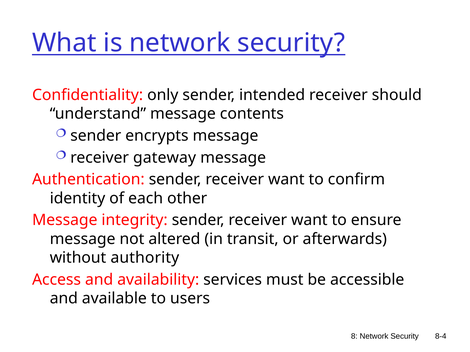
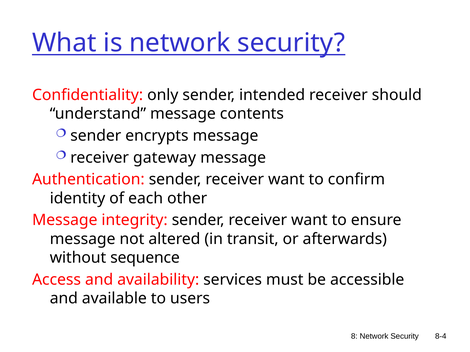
authority: authority -> sequence (145, 258)
